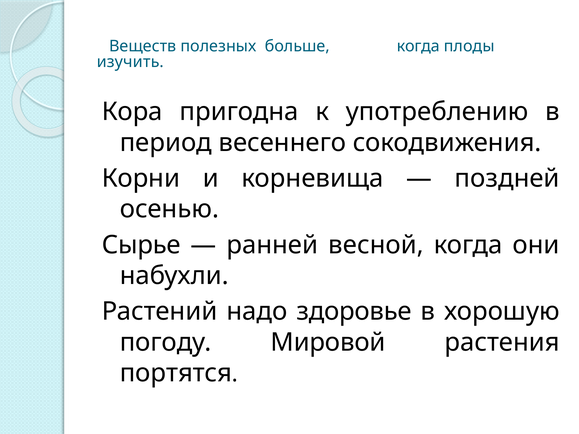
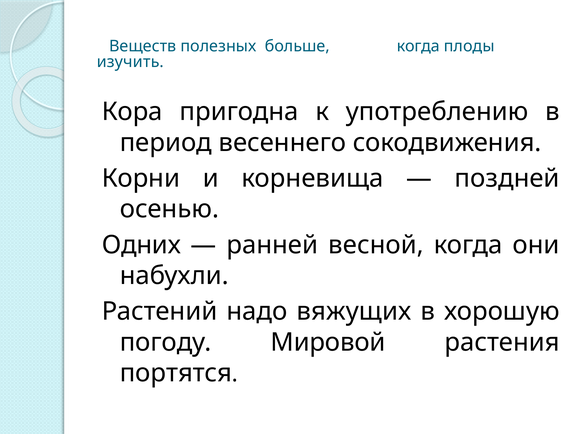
Сырье: Сырье -> Одних (141, 245)
здоровье: здоровье -> вяжущих (354, 312)
